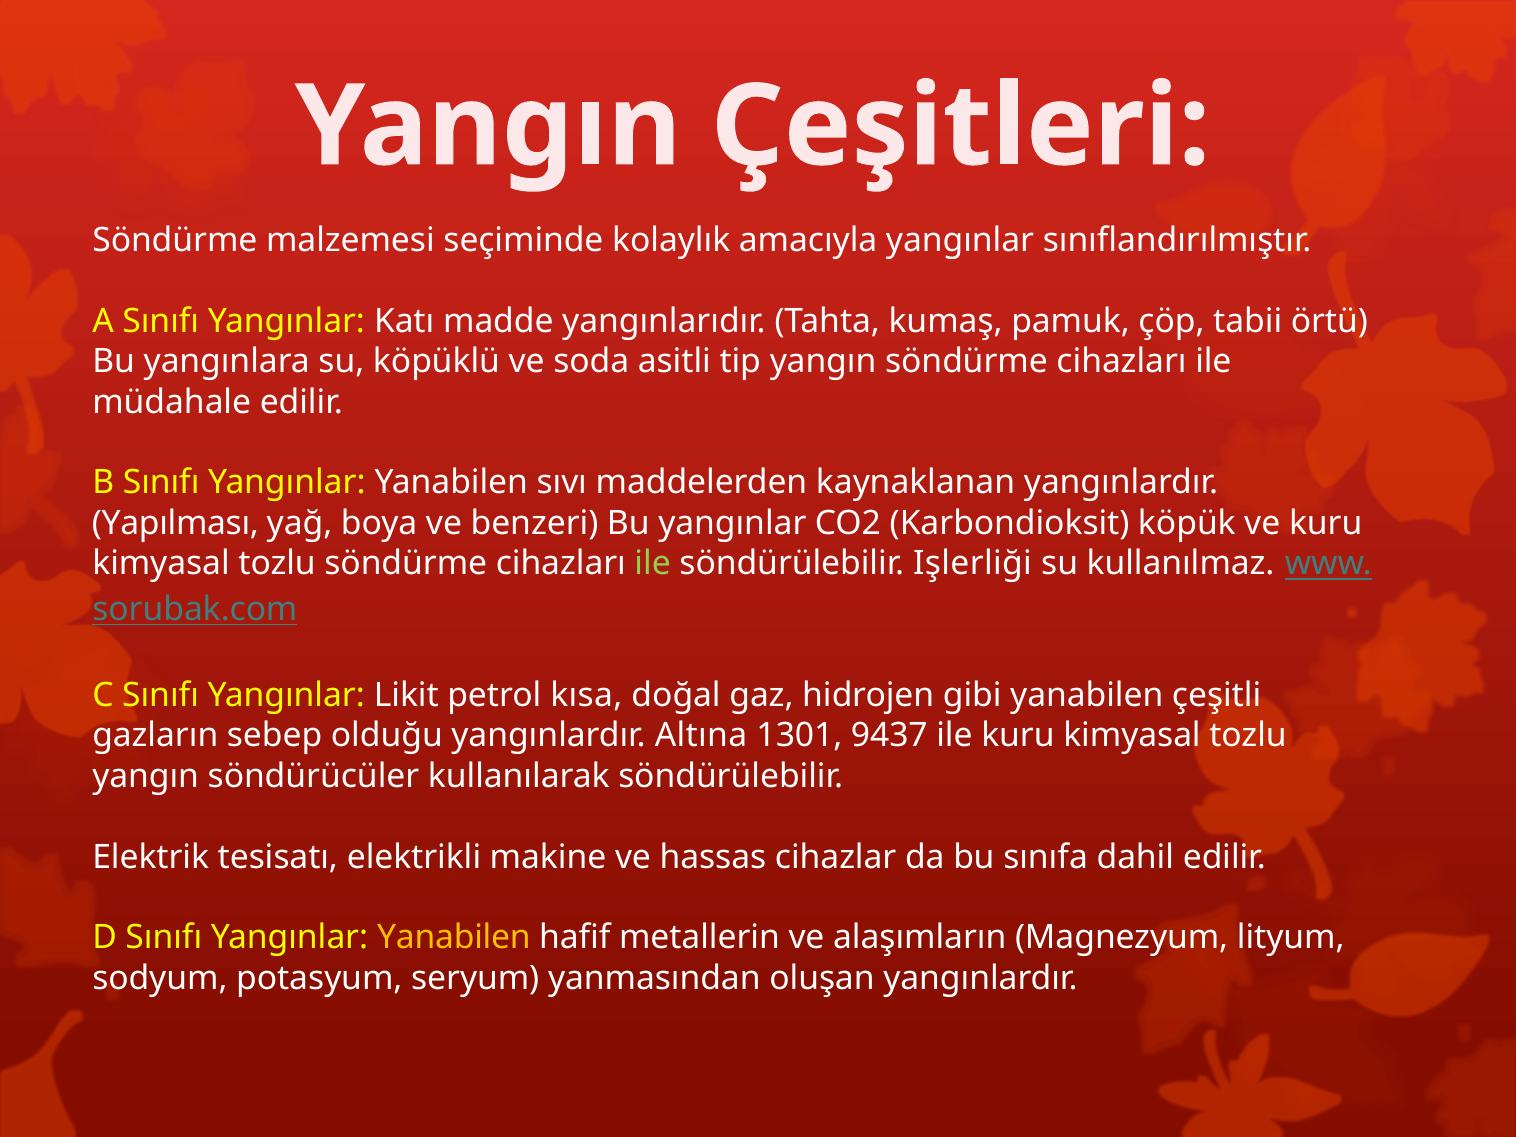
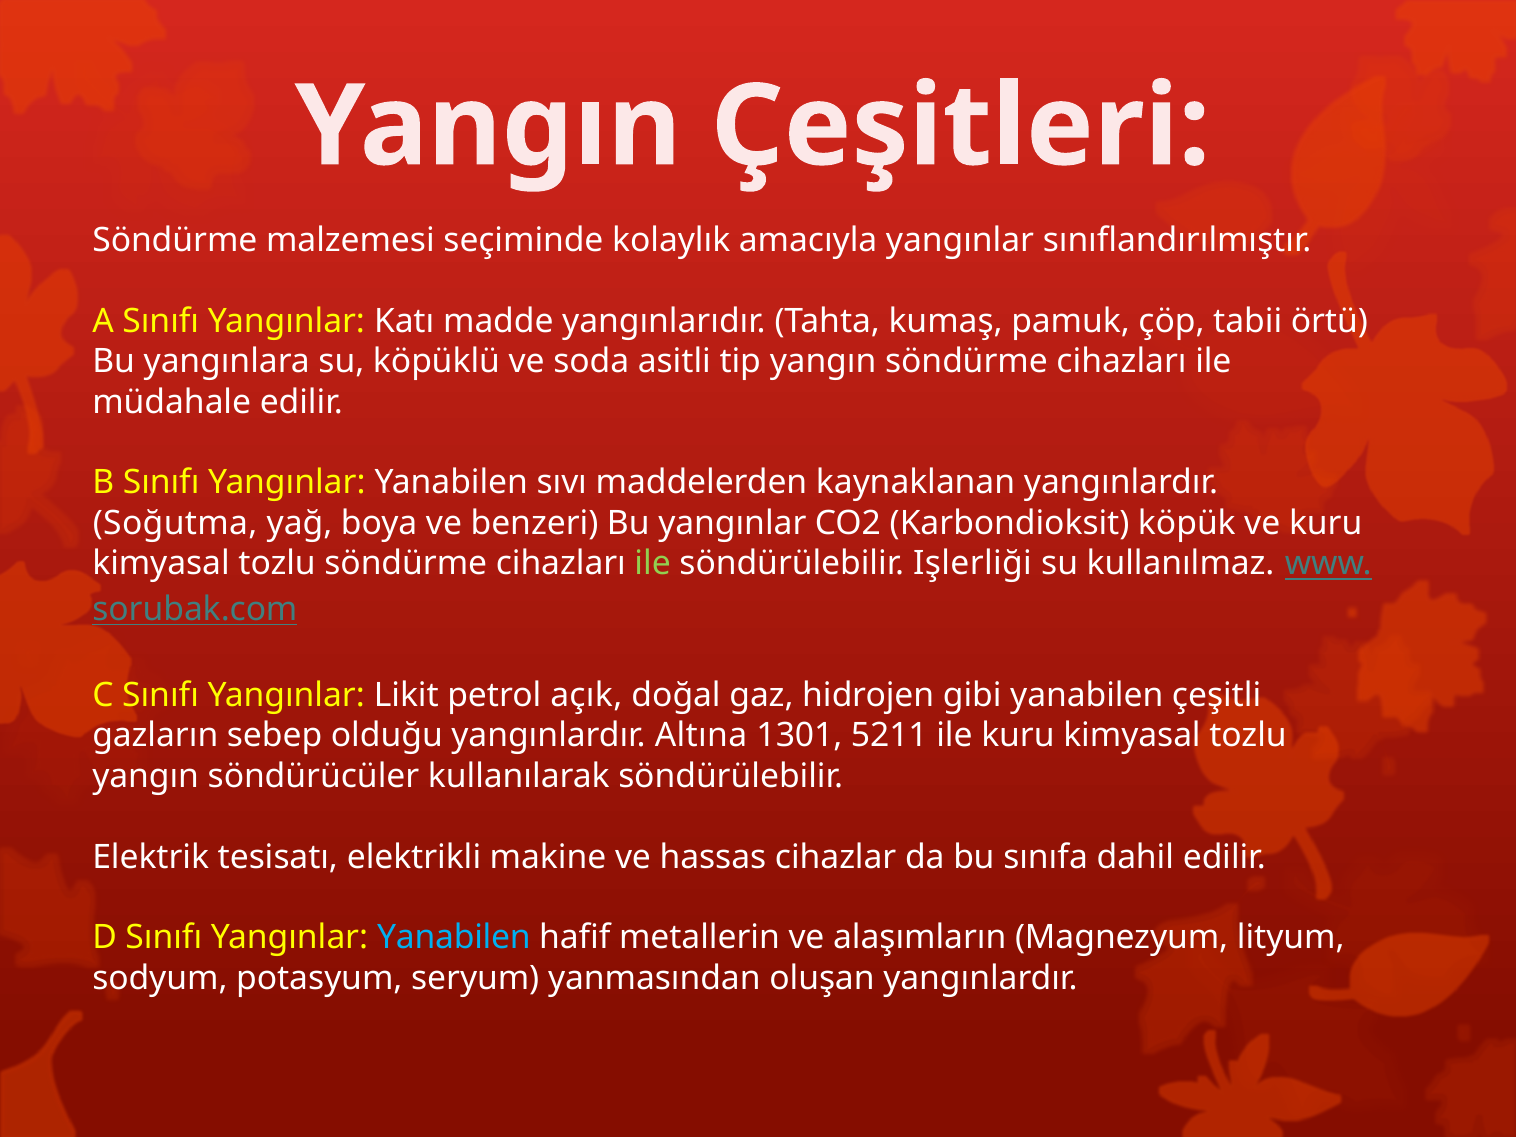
Yapılması: Yapılması -> Soğutma (175, 523)
kısa: kısa -> açık (586, 695)
9437: 9437 -> 5211 (889, 736)
Yanabilen colour: yellow -> light blue (454, 938)
